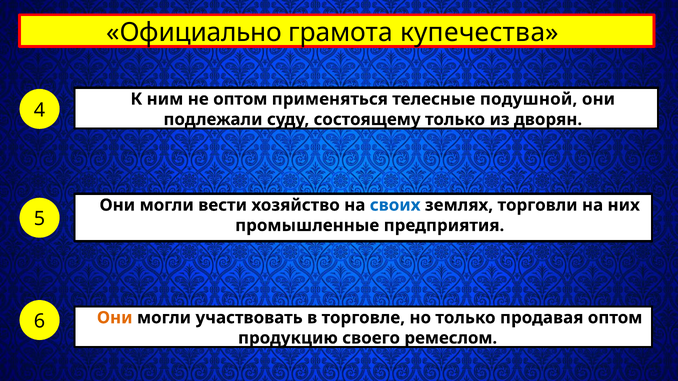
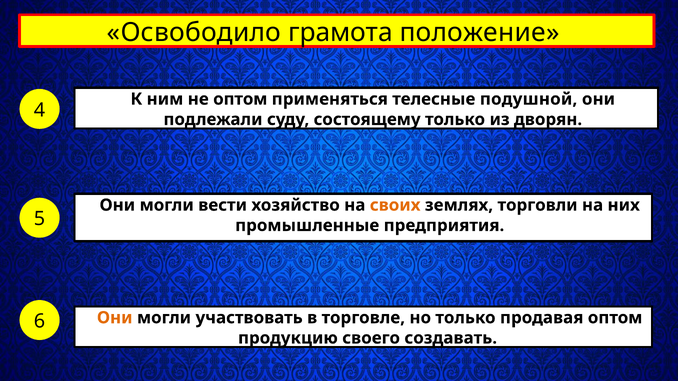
Официально: Официально -> Освободило (194, 32)
купечества: купечества -> положение (479, 32)
своих colour: blue -> orange (395, 205)
ремеслом: ремеслом -> создавать (451, 338)
